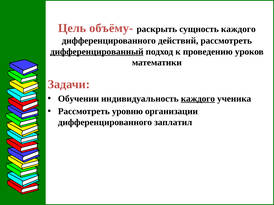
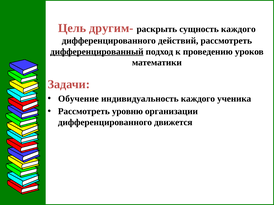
объёму-: объёму- -> другим- (111, 28)
Обучении: Обучении -> Обучение (78, 99)
каждого underline: present -> none (198, 99)
заплатил: заплатил -> движется (173, 123)
